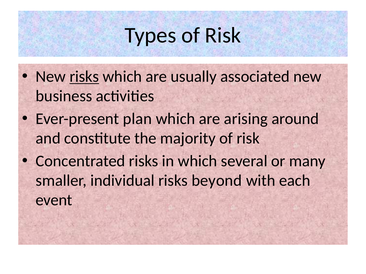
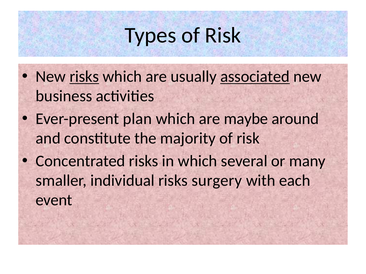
associated underline: none -> present (255, 77)
arising: arising -> maybe (246, 119)
beyond: beyond -> surgery (217, 181)
